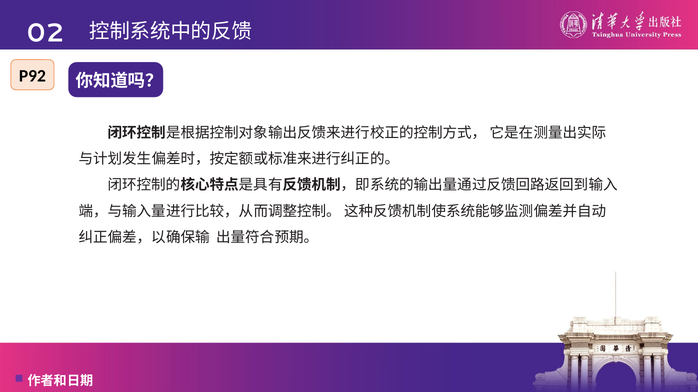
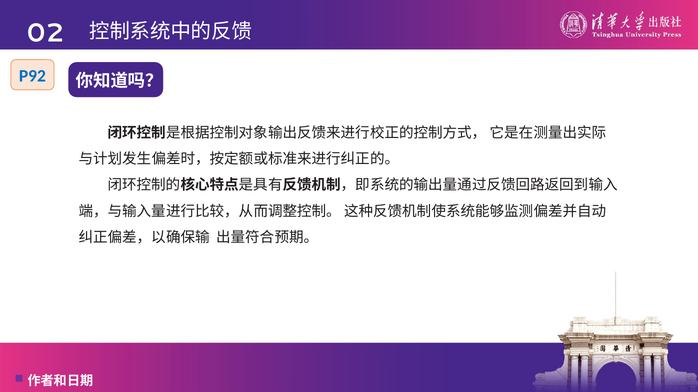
P92 colour: black -> blue (32, 76)
